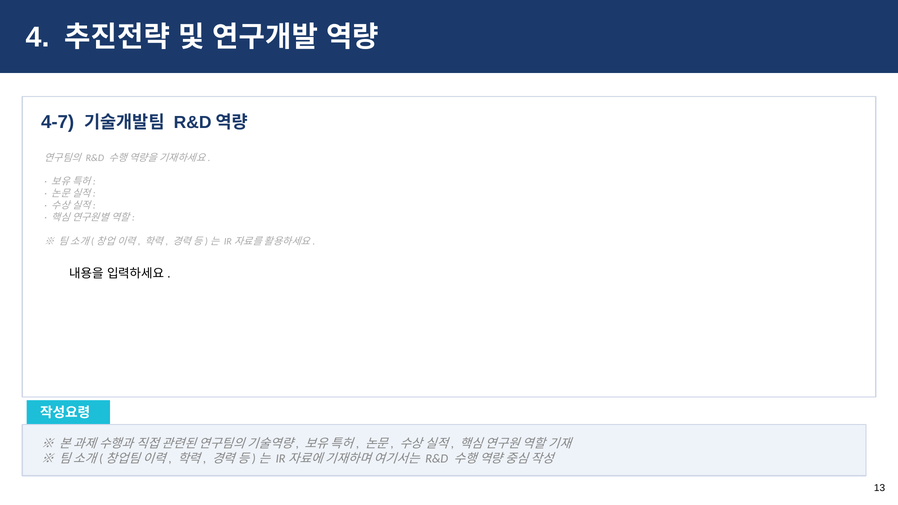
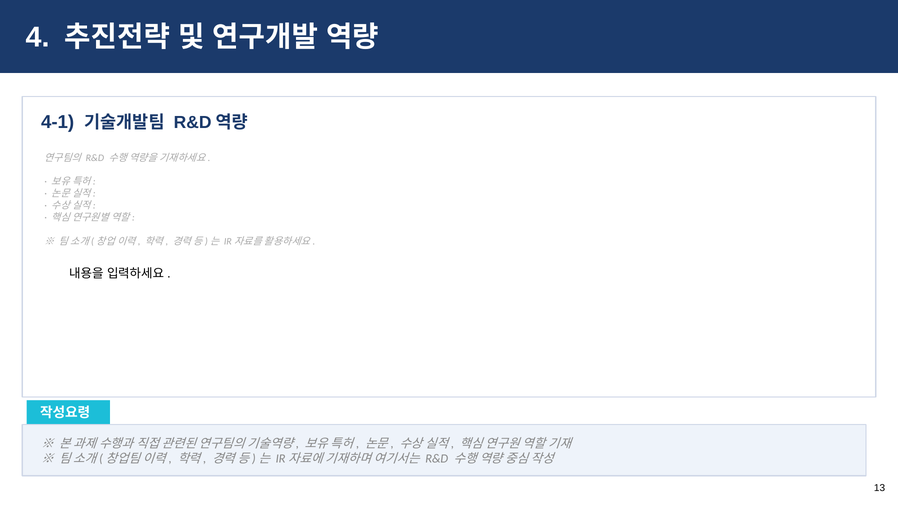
4-7: 4-7 -> 4-1 (58, 122)
